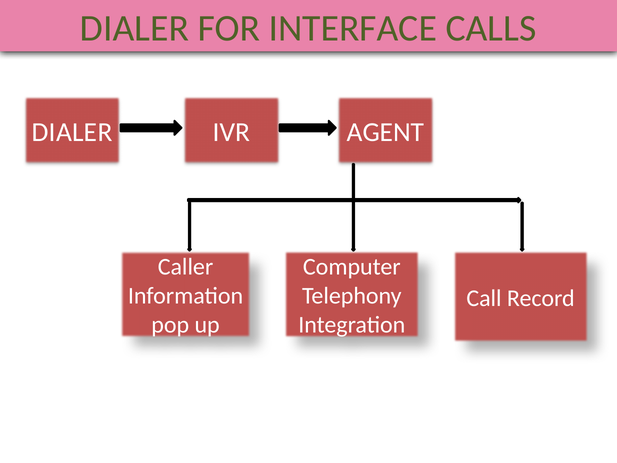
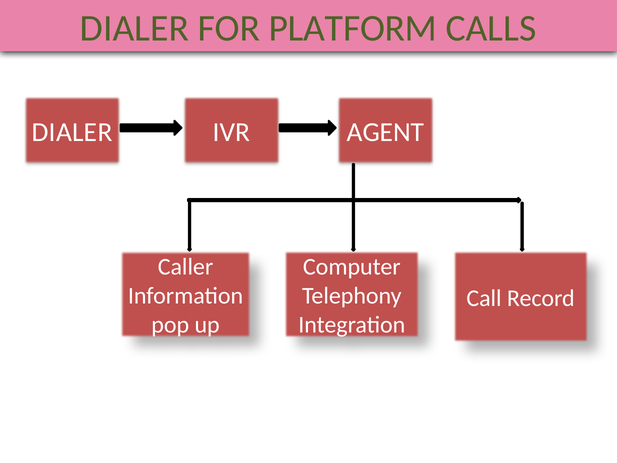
INTERFACE: INTERFACE -> PLATFORM (353, 28)
